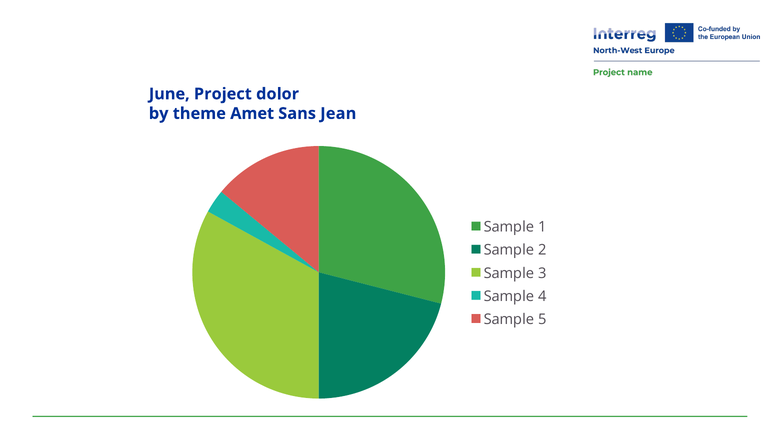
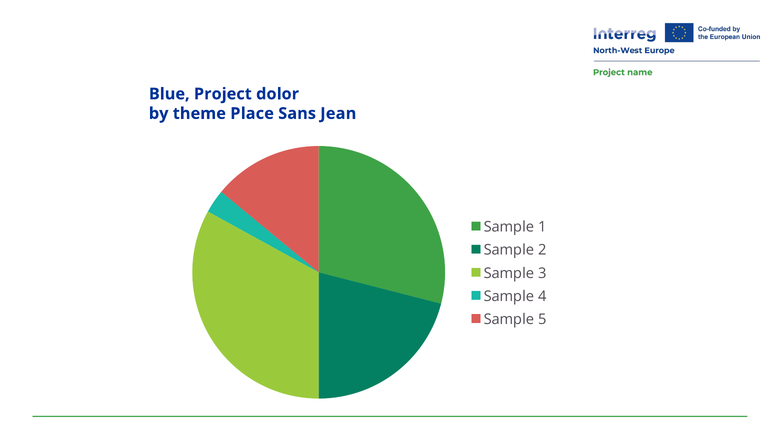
June: June -> Blue (169, 94)
Amet: Amet -> Place (252, 114)
